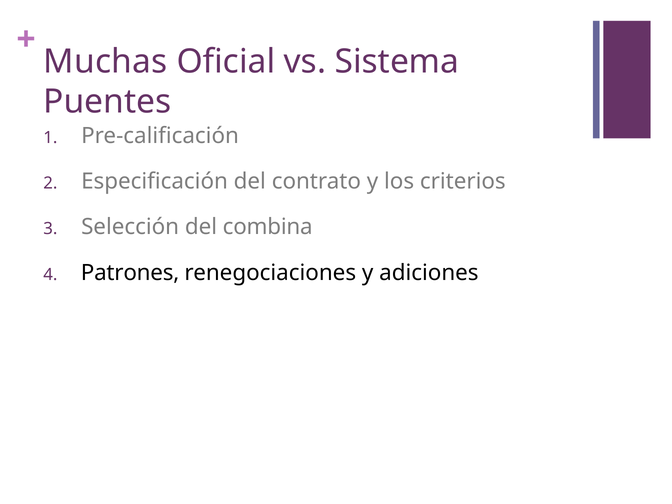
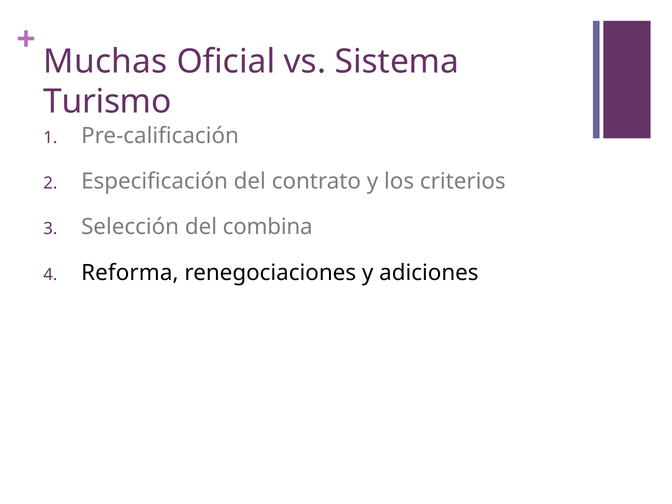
Puentes: Puentes -> Turismo (107, 102)
Patrones: Patrones -> Reforma (130, 273)
